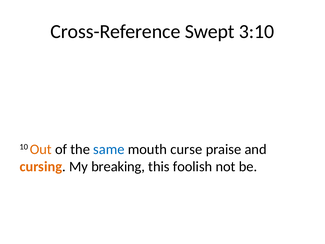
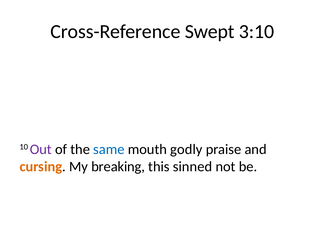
Out colour: orange -> purple (41, 149)
curse: curse -> godly (186, 149)
foolish: foolish -> sinned (193, 166)
